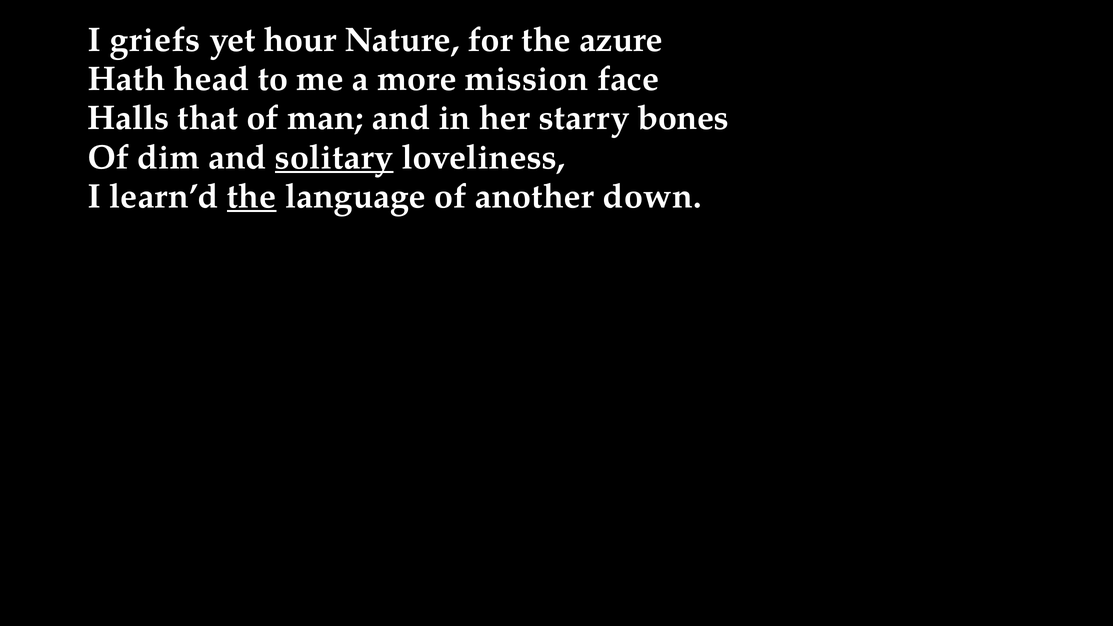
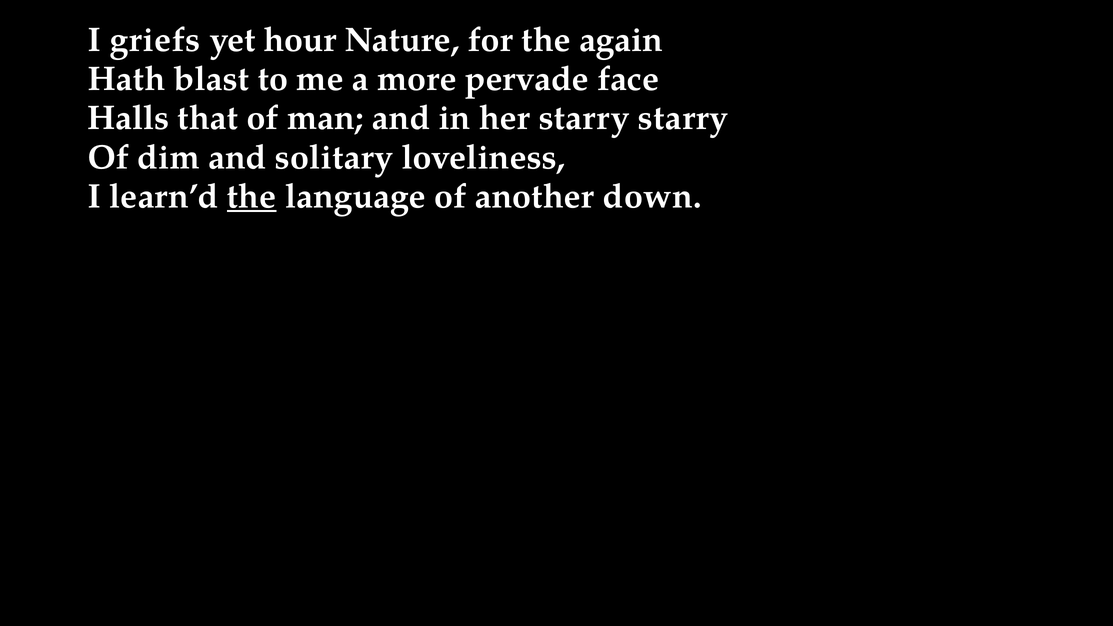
azure: azure -> again (621, 40)
head: head -> blast (212, 79)
mission: mission -> pervade (527, 79)
starry bones: bones -> starry (683, 118)
solitary underline: present -> none (334, 157)
